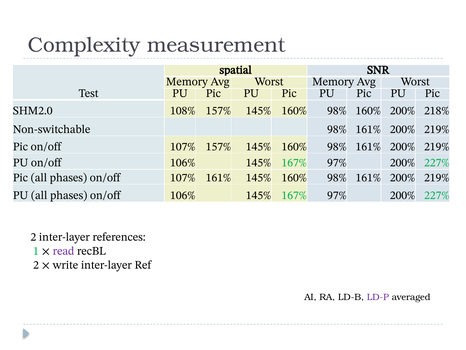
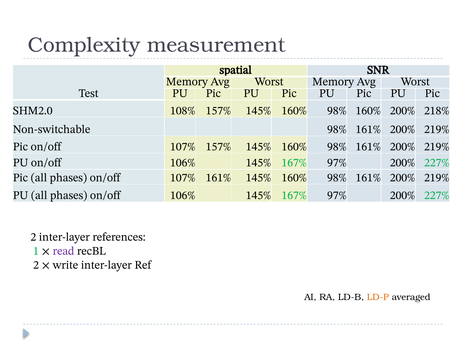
LD-P colour: purple -> orange (378, 297)
